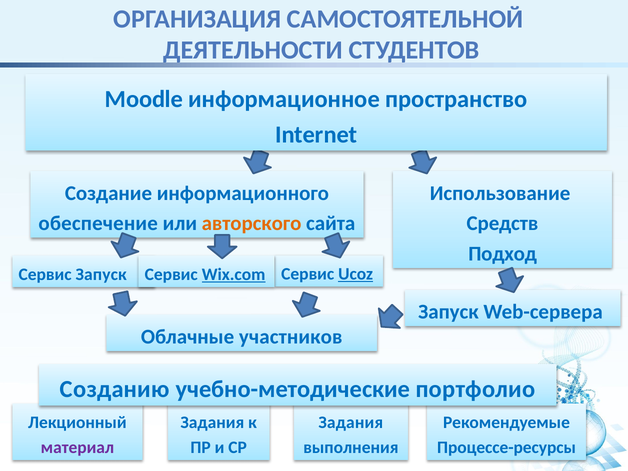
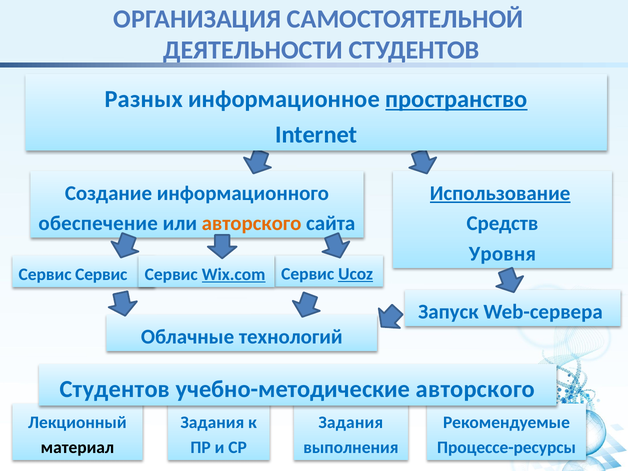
Moodle: Moodle -> Разных (144, 99)
пространство underline: none -> present (456, 99)
Использование underline: none -> present (500, 193)
Подход: Подход -> Уровня (502, 254)
Сервис Запуск: Запуск -> Сервис (101, 275)
участников: участников -> технологий (291, 337)
Созданию: Созданию -> Студентов (115, 389)
учебно-методические портфолио: портфолио -> авторского (476, 389)
материал colour: purple -> black (77, 448)
